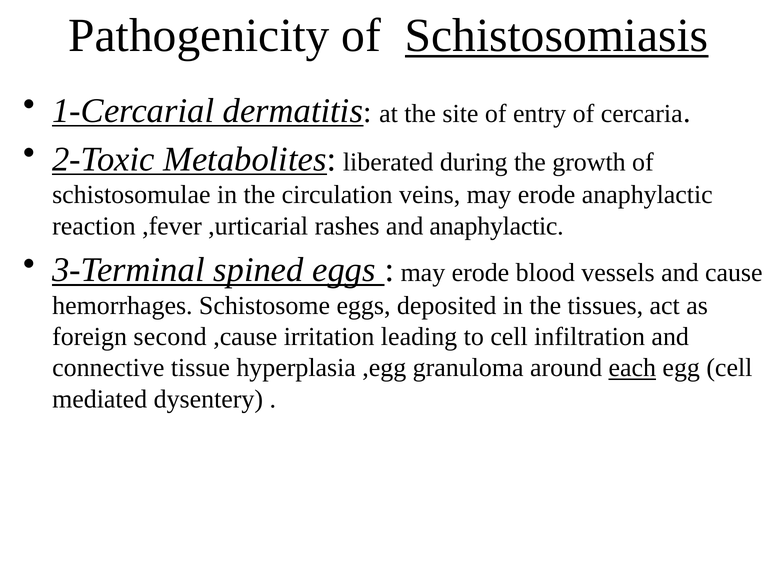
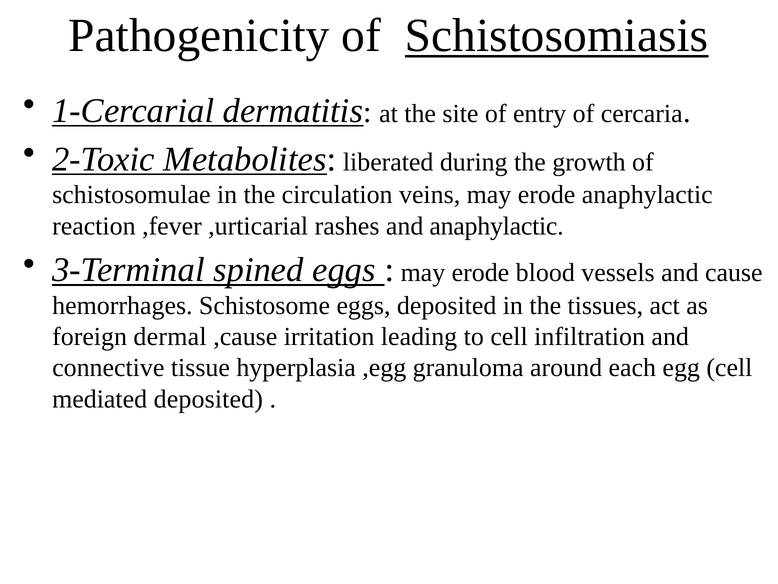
second: second -> dermal (170, 336)
each underline: present -> none (632, 368)
mediated dysentery: dysentery -> deposited (208, 399)
